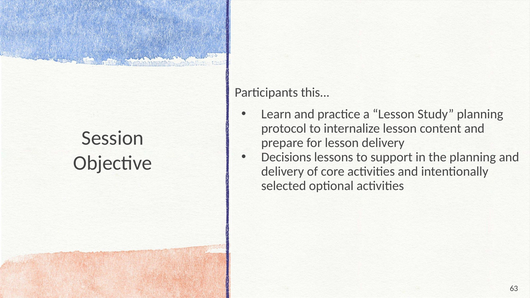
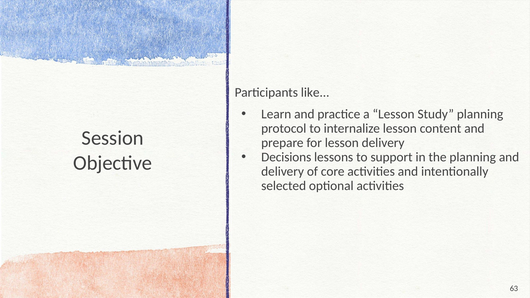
this: this -> like (315, 92)
